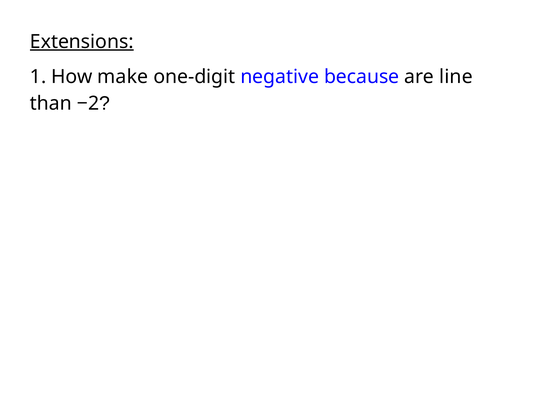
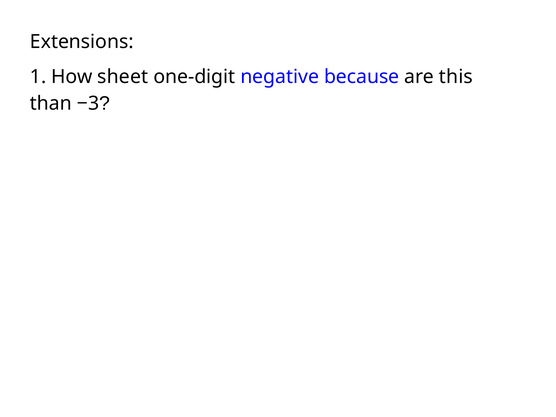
Extensions underline: present -> none (82, 42)
make: make -> sheet (123, 77)
line: line -> this (456, 77)
−2: −2 -> −3 (88, 103)
